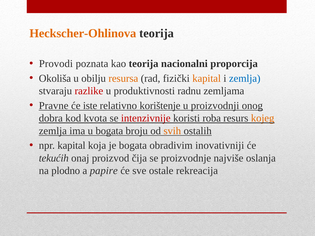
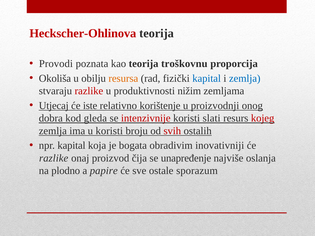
Heckscher-Ohlinova colour: orange -> red (83, 33)
nacionalni: nacionalni -> troškovnu (184, 64)
kapital colour: orange -> blue (207, 78)
radnu: radnu -> nižim (189, 91)
Pravne: Pravne -> Utjecaj (54, 106)
kvota: kvota -> gleda (95, 118)
roba: roba -> slati (212, 118)
kojeg colour: orange -> red (263, 118)
u bogata: bogata -> koristi (109, 131)
svih colour: orange -> red (172, 131)
tekućih: tekućih -> razlike (54, 158)
proizvodnje: proizvodnje -> unapređenje (186, 158)
rekreacija: rekreacija -> sporazum (197, 171)
